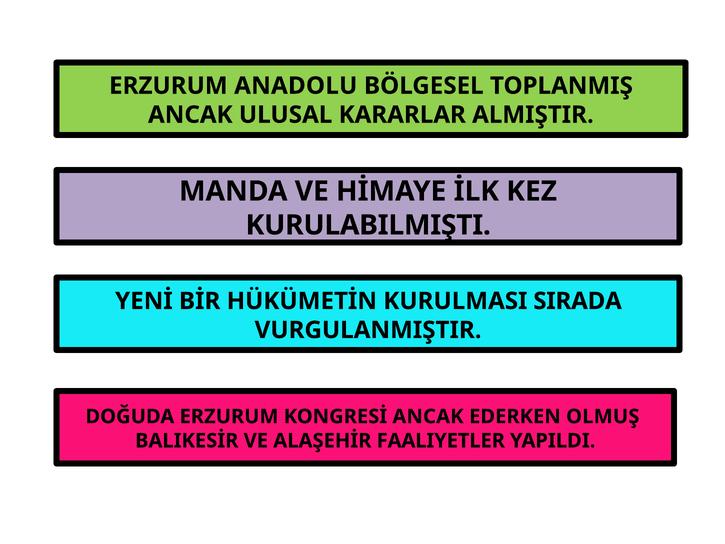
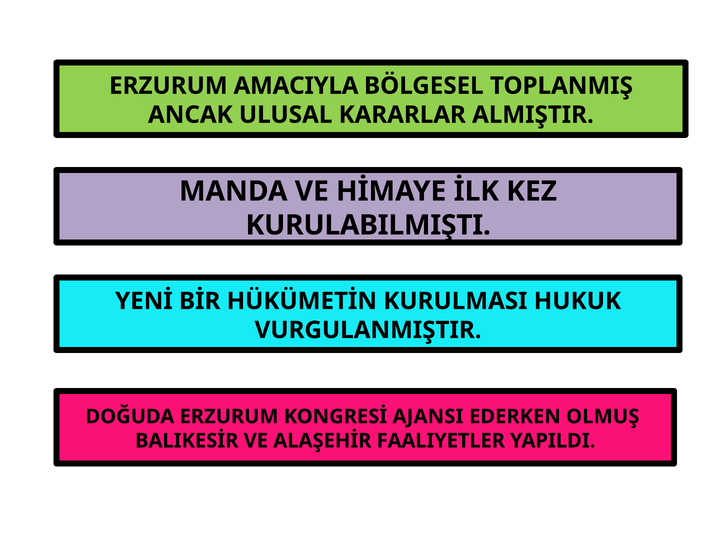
ANADOLU: ANADOLU -> AMACIYLA (296, 86)
SIRADA: SIRADA -> HUKUK (577, 301)
KONGRESİ ANCAK: ANCAK -> AJANSI (428, 416)
